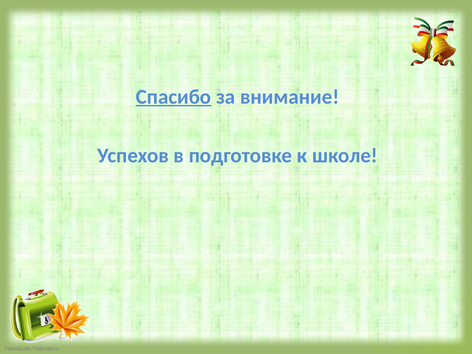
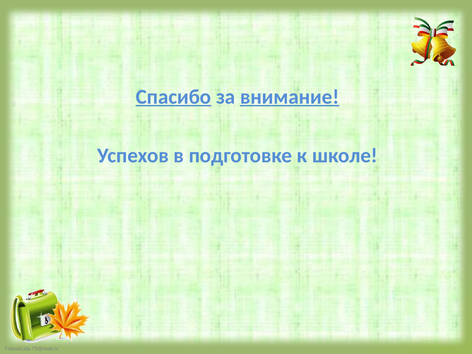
внимание underline: none -> present (290, 97)
